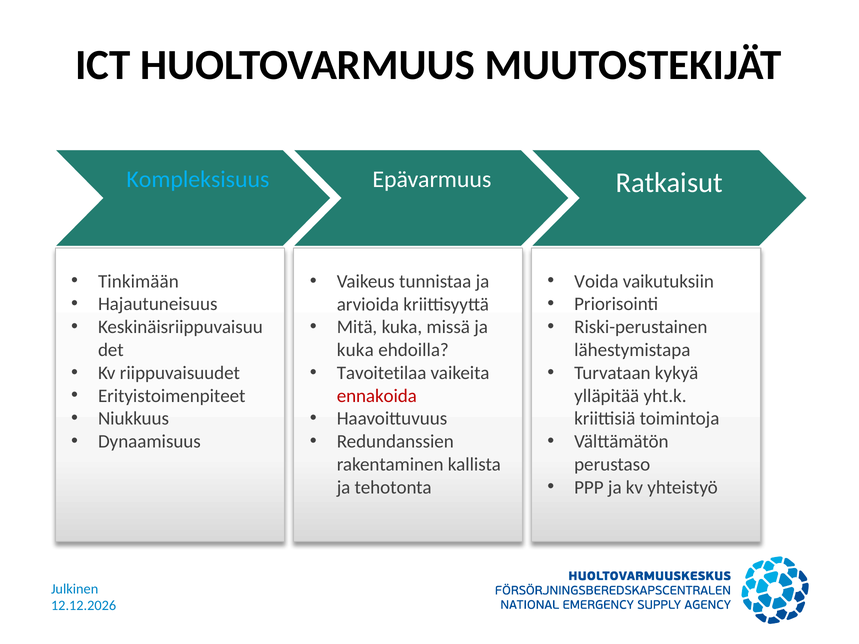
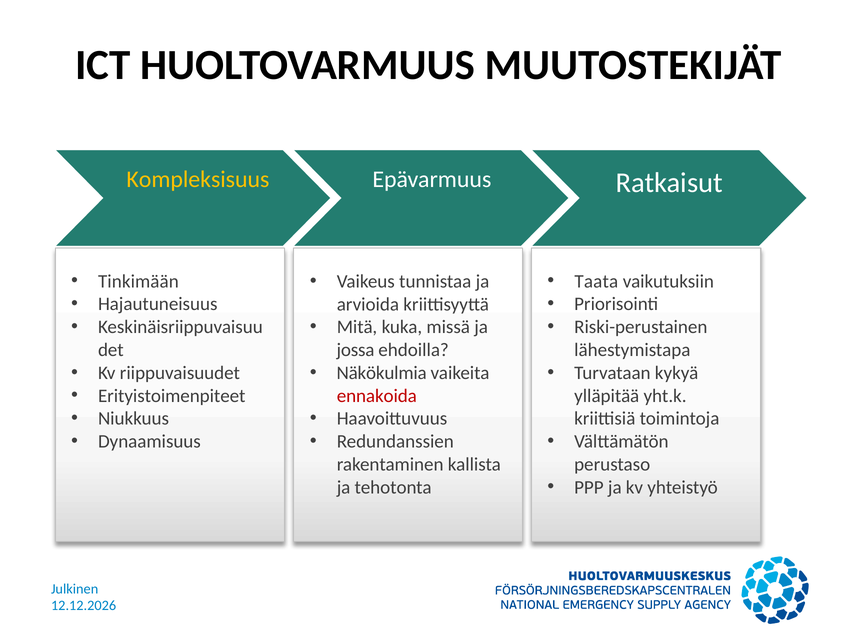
Kompleksisuus colour: light blue -> yellow (198, 180)
Voida: Voida -> Taata (596, 281)
kuka: kuka -> jossa (356, 350)
Tavoitetilaa: Tavoitetilaa -> Näkökulmia (382, 373)
